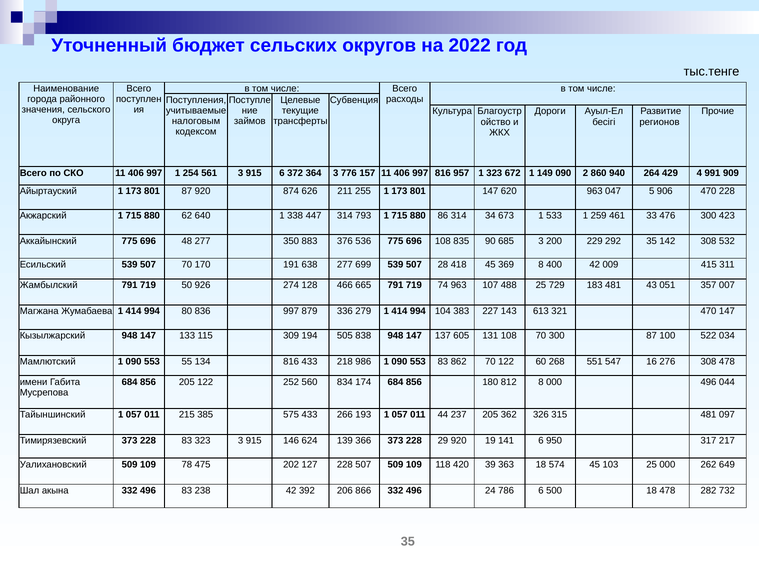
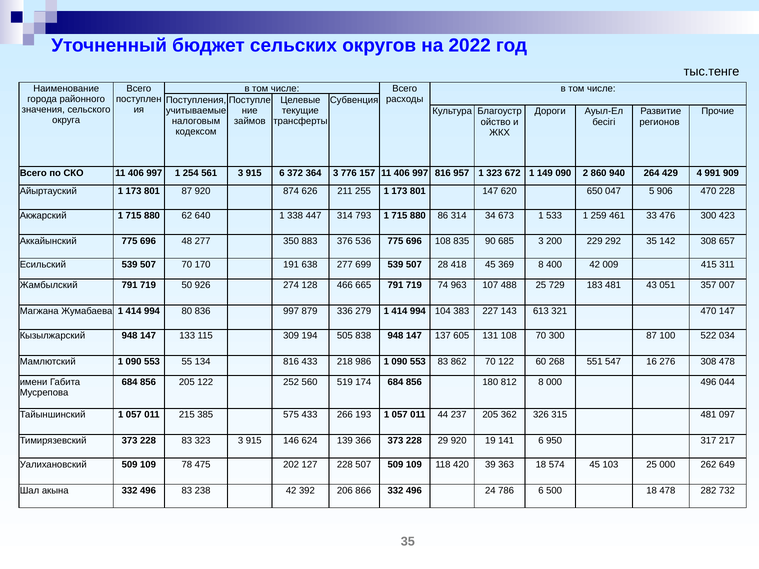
620 963: 963 -> 650 (595, 191)
532: 532 -> 657 (727, 241)
834: 834 -> 519 (345, 382)
